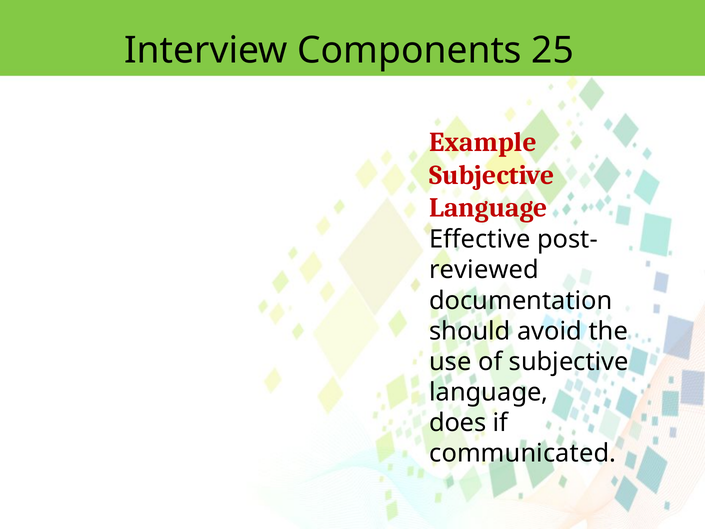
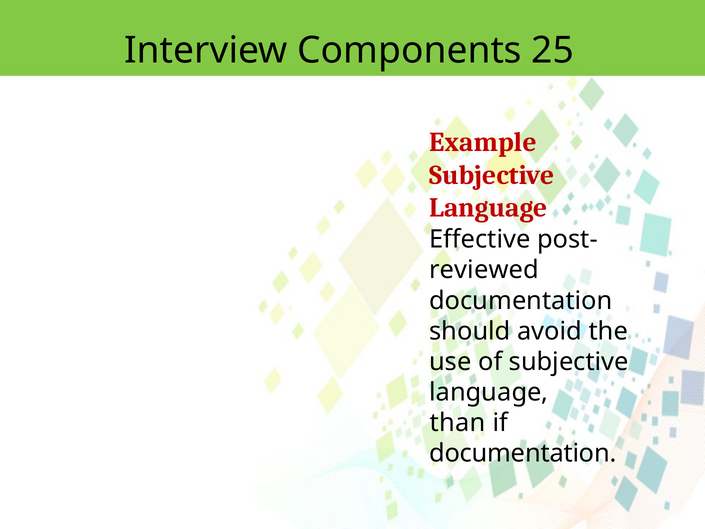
does: does -> than (458, 423)
communicated: communicated -> documentation (523, 453)
